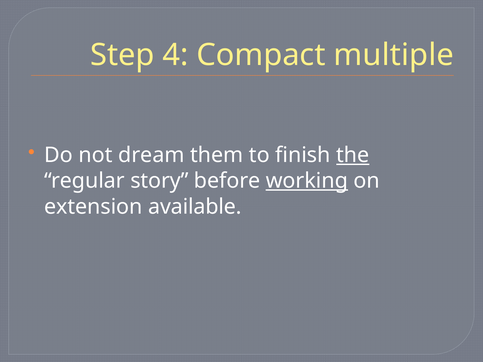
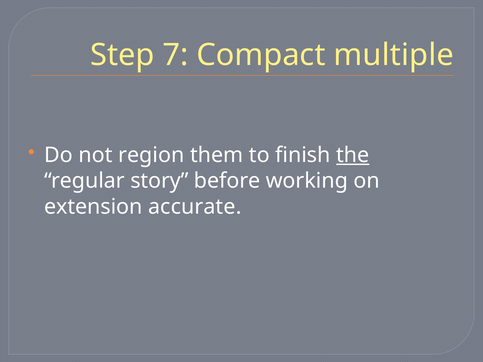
4: 4 -> 7 (175, 55)
dream: dream -> region (151, 155)
working underline: present -> none (307, 181)
available: available -> accurate (195, 207)
